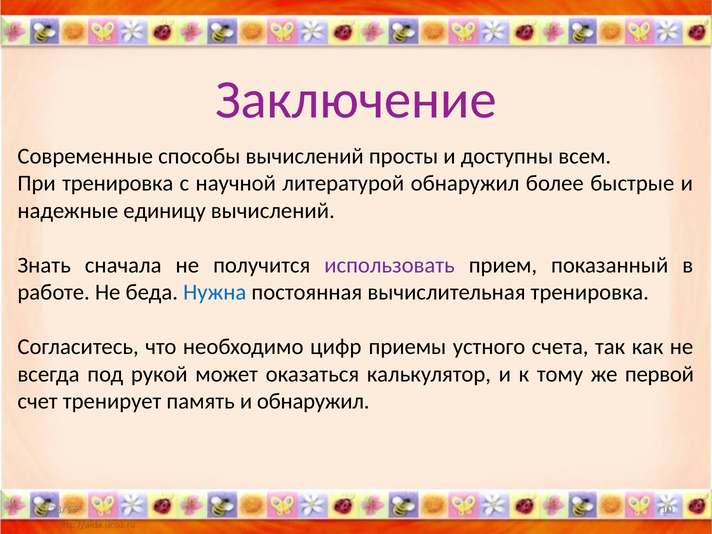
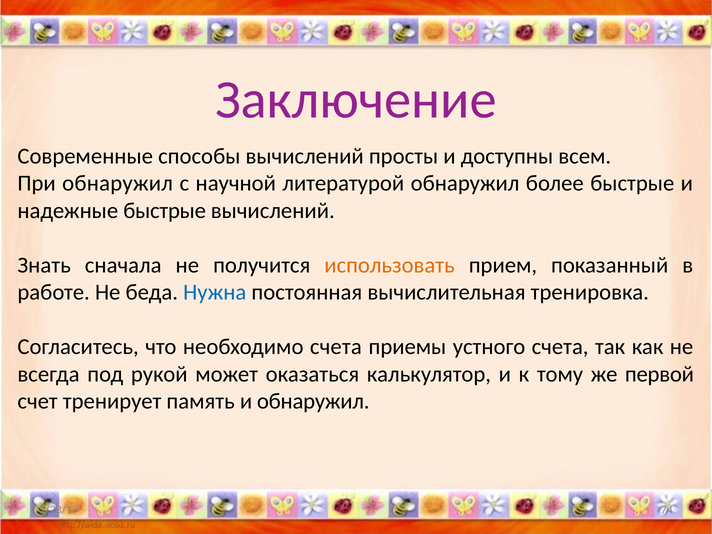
При тренировка: тренировка -> обнаружил (118, 183)
надежные единицу: единицу -> быстрые (165, 211)
использовать colour: purple -> orange (390, 265)
необходимо цифр: цифр -> счета (336, 347)
10: 10 -> 74 (667, 510)
